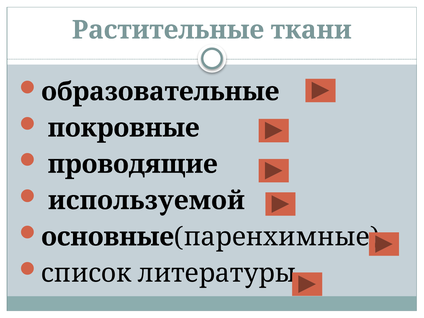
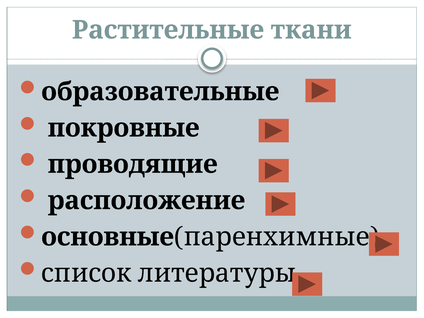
используемой: используемой -> расположение (147, 201)
